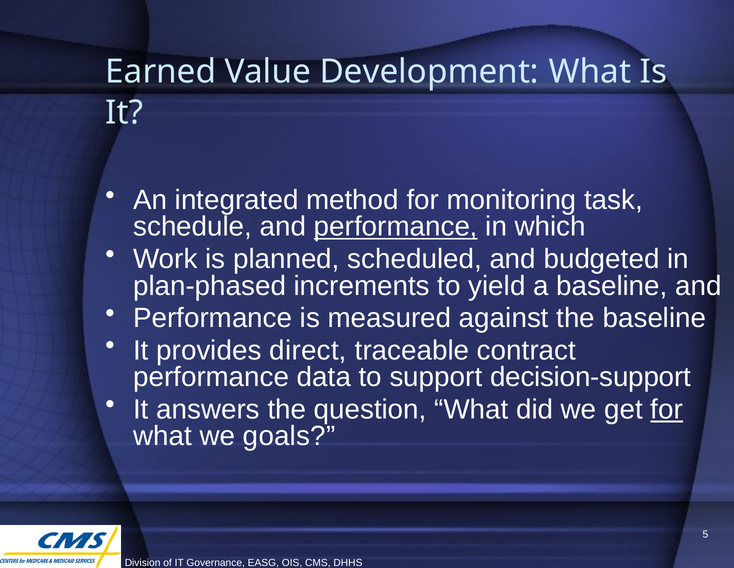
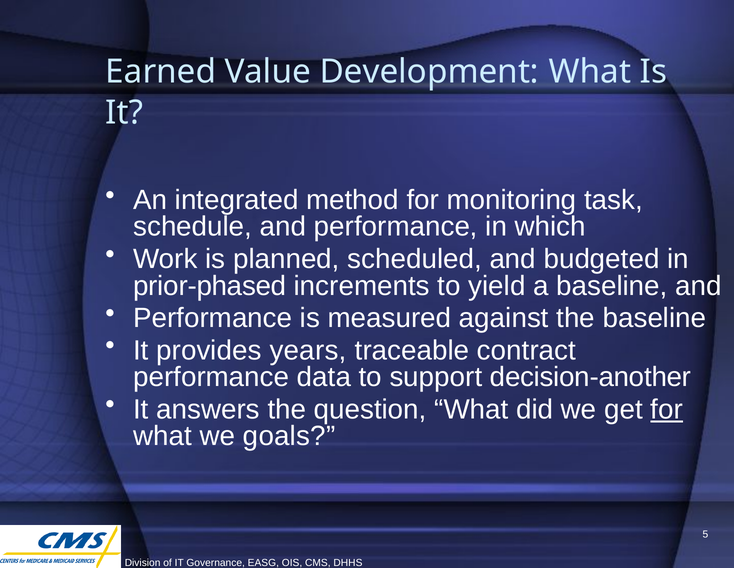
performance underline: present -> none (396, 226)
plan-phased: plan-phased -> prior-phased (210, 285)
direct: direct -> years (308, 350)
decision-support: decision-support -> decision-another (591, 377)
